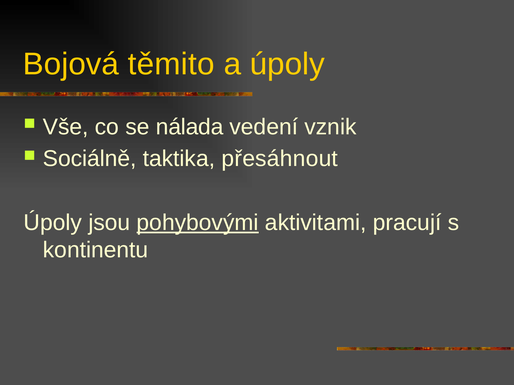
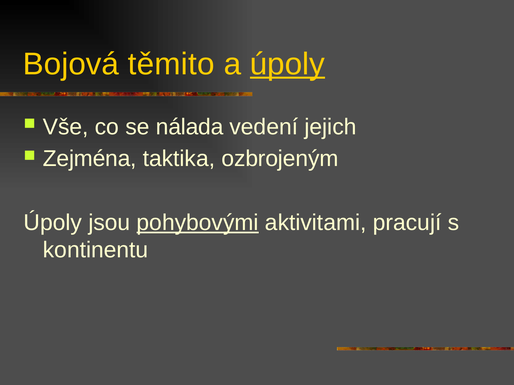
úpoly underline: none -> present (287, 64)
vznik: vznik -> jejich (331, 127)
Sociálně: Sociálně -> Zejména (90, 159)
přesáhnout: přesáhnout -> ozbrojeným (280, 159)
